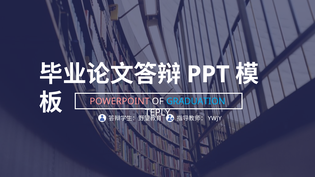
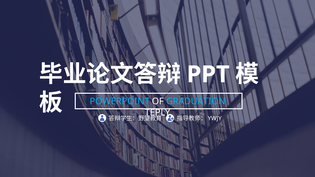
POWERPOINT colour: pink -> light blue (120, 102)
